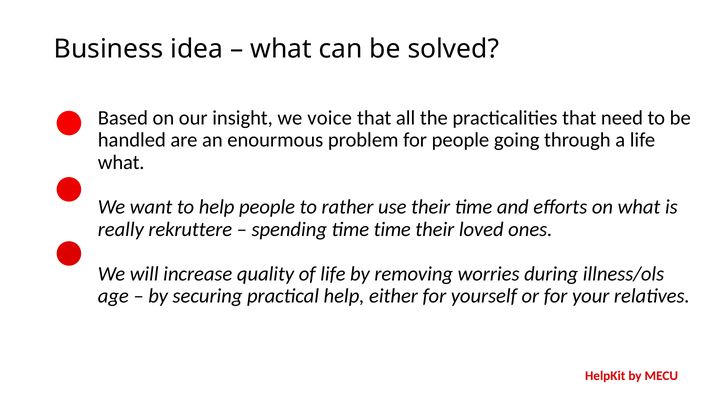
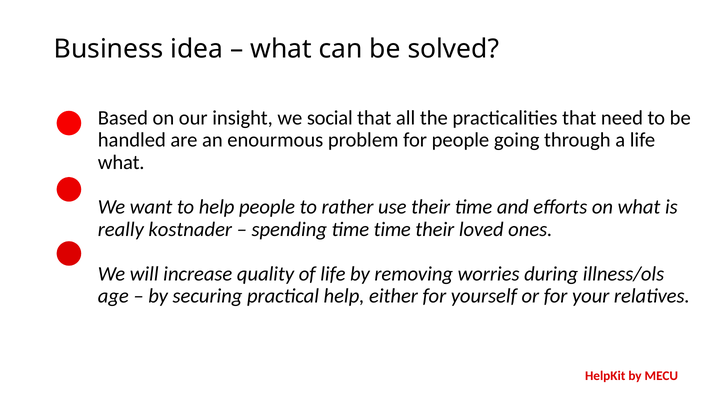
voice: voice -> social (330, 118)
rekruttere: rekruttere -> kostnader (190, 229)
